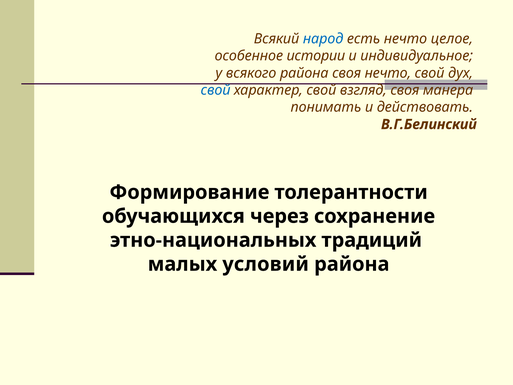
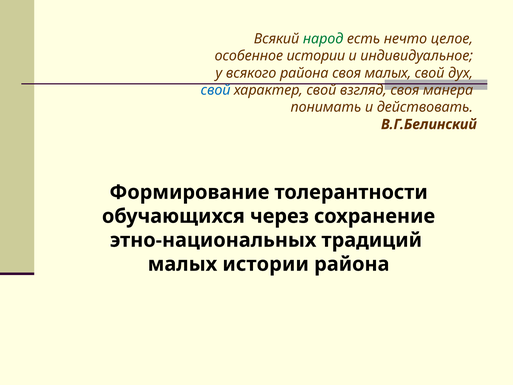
народ colour: blue -> green (323, 39)
своя нечто: нечто -> малых (388, 73)
малых условий: условий -> истории (266, 264)
